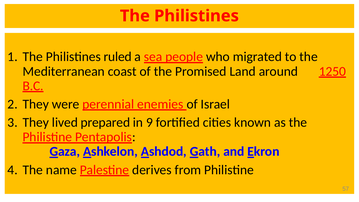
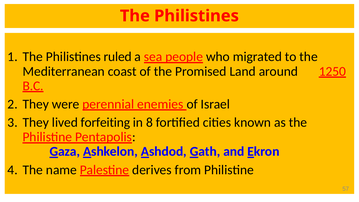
prepared: prepared -> forfeiting (105, 122)
9: 9 -> 8 (149, 122)
